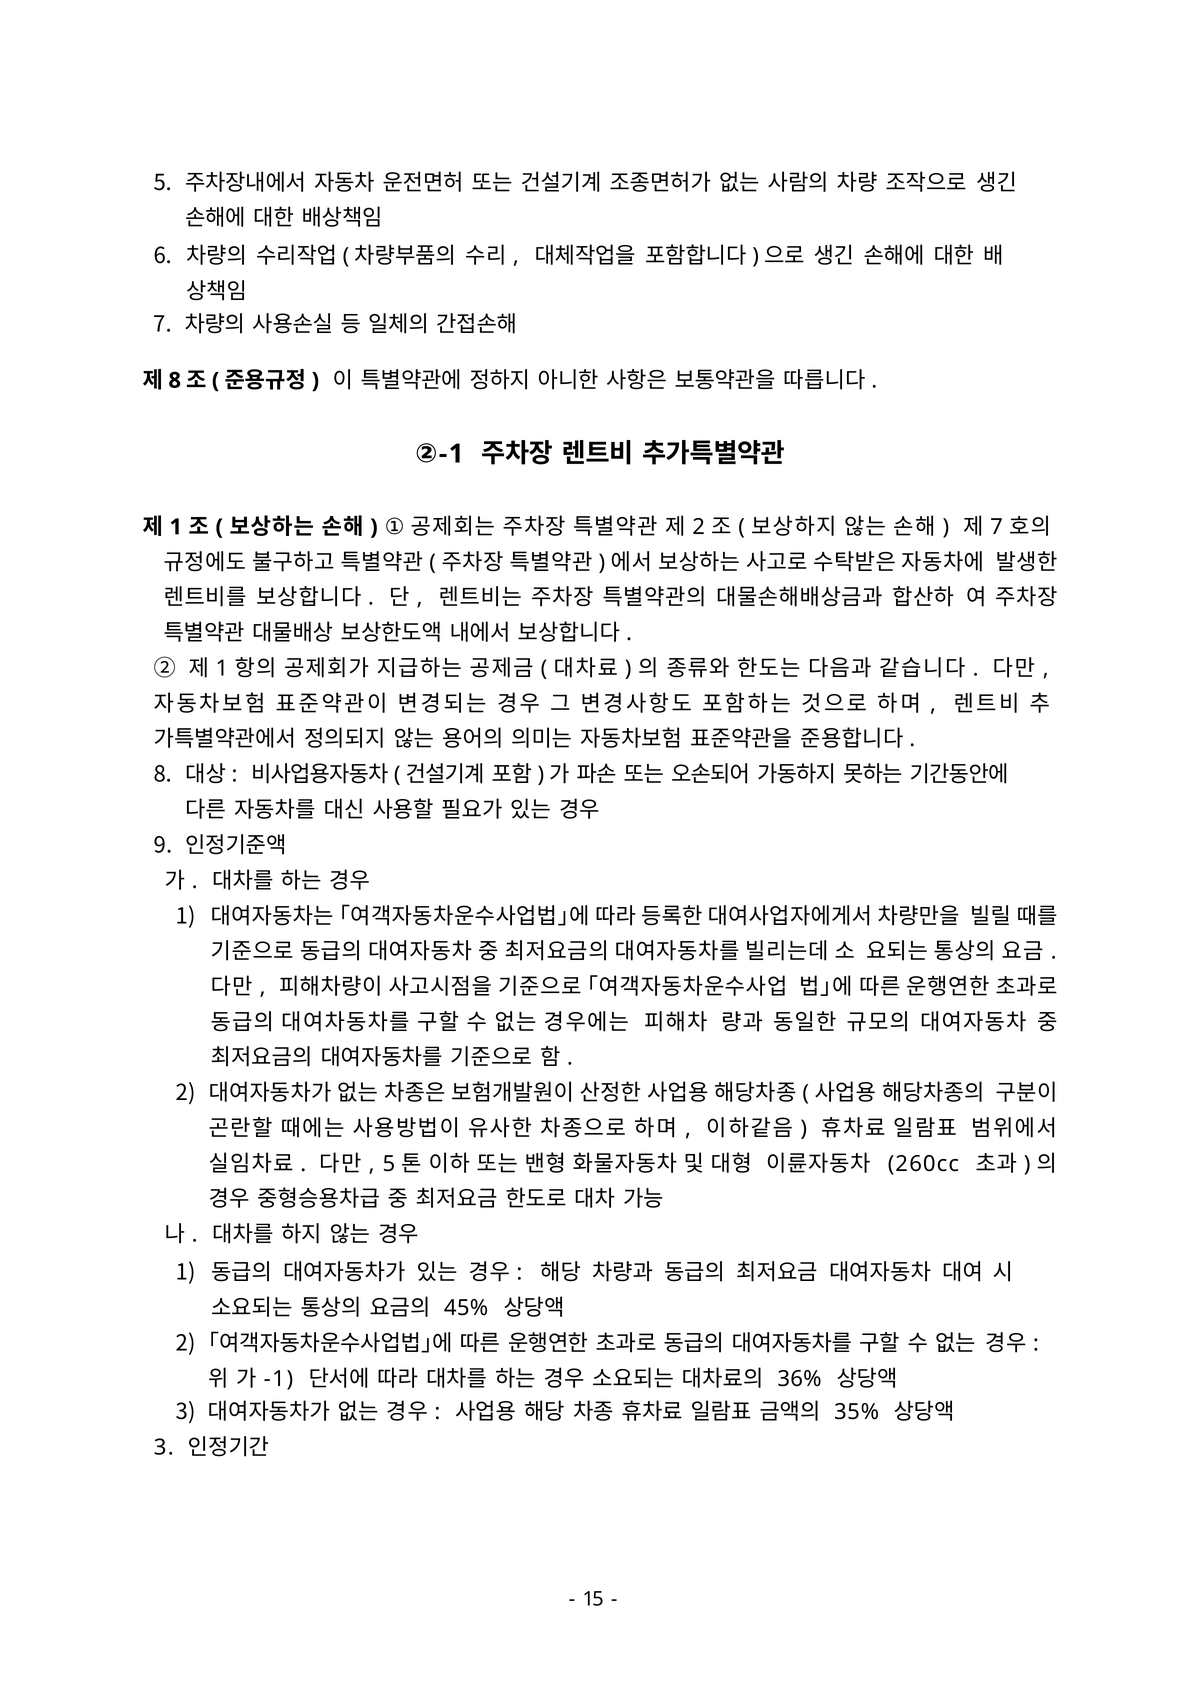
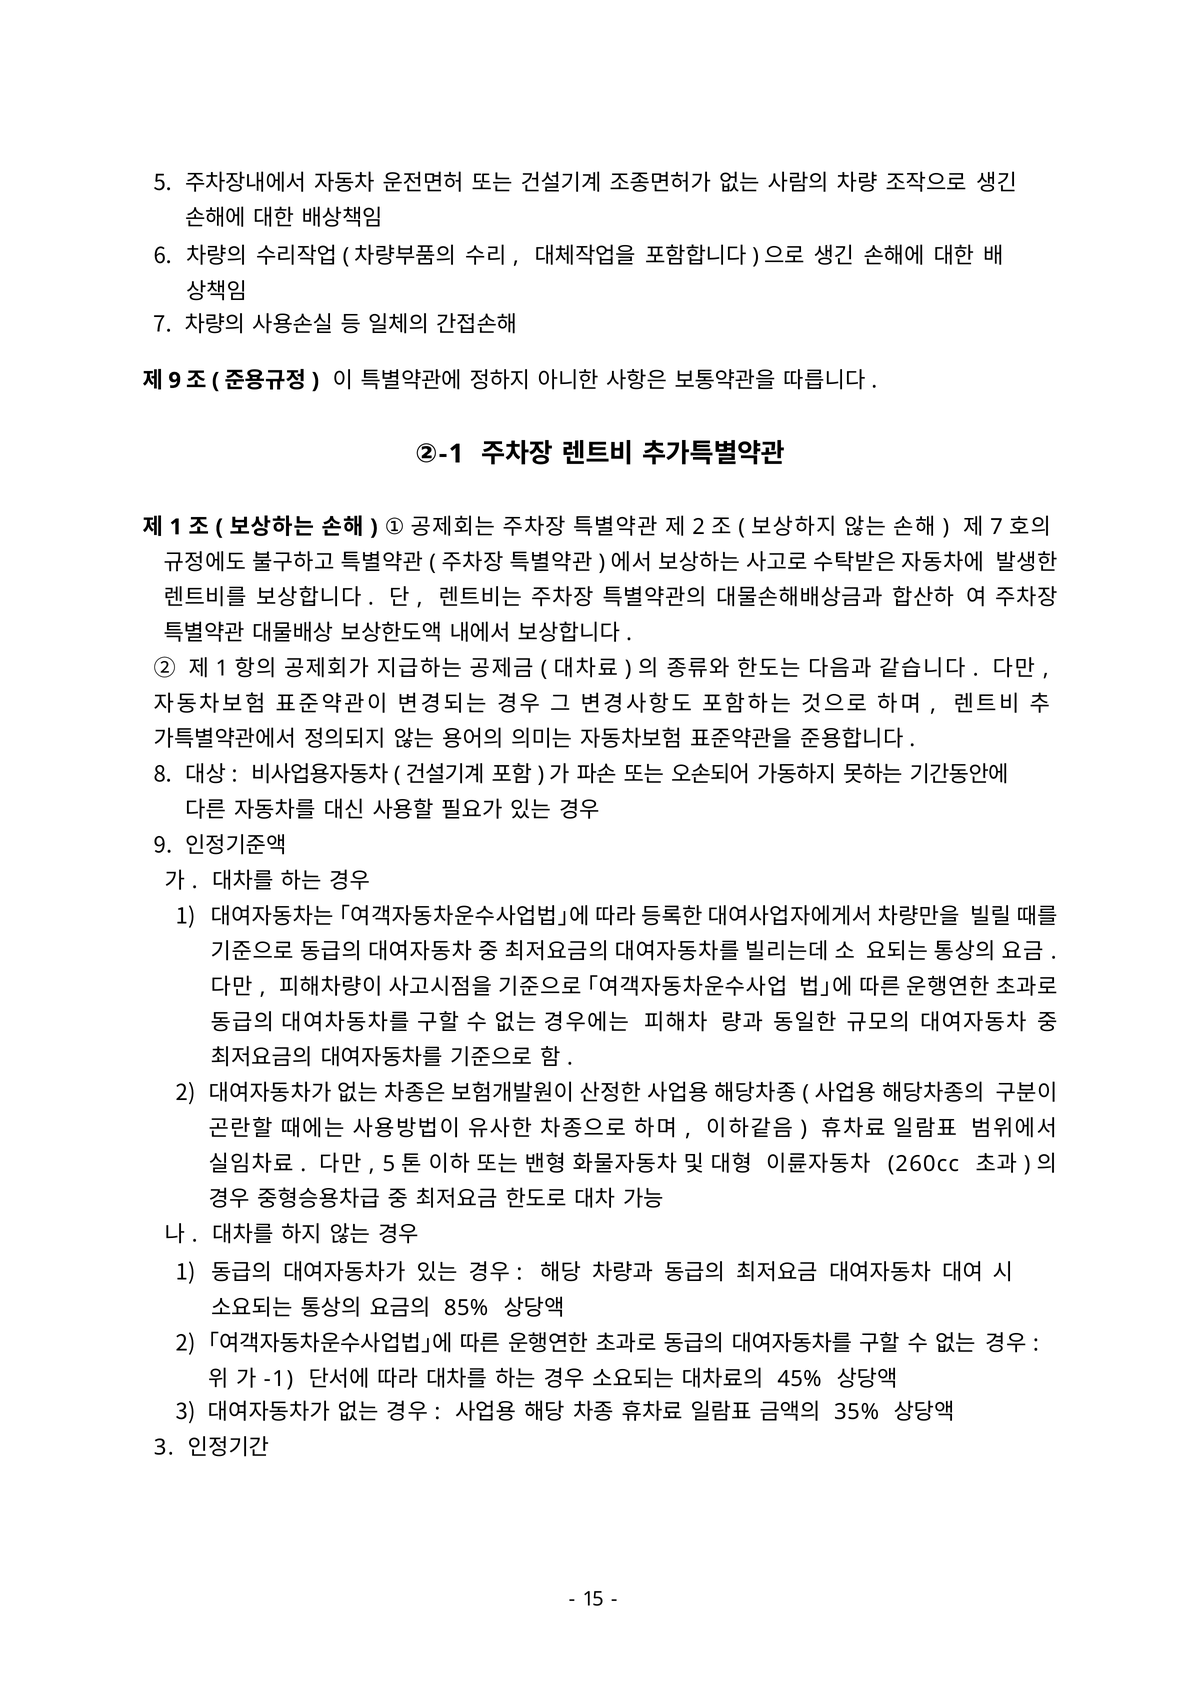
8: 8 -> 9 (175, 380)
45%: 45% -> 85% (466, 1307)
36%: 36% -> 45% (800, 1378)
